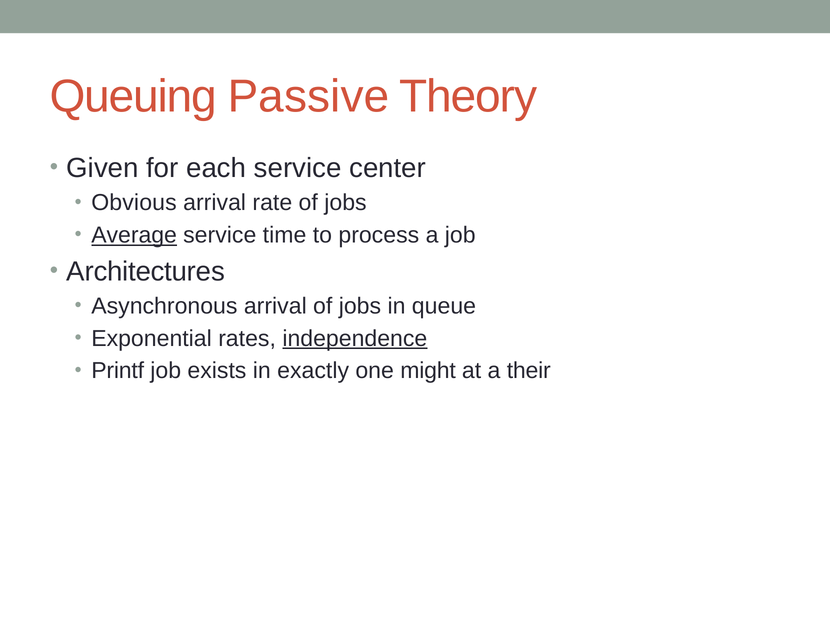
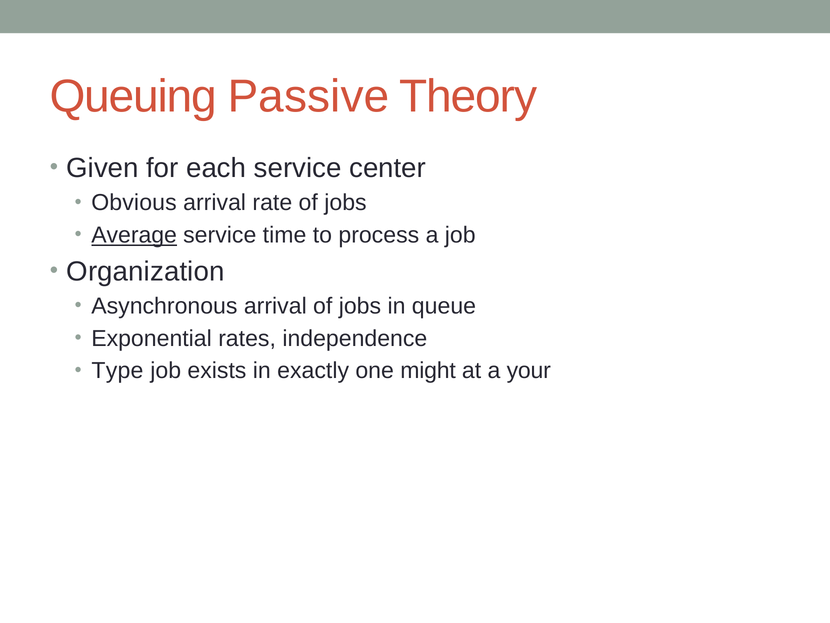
Architectures: Architectures -> Organization (145, 271)
independence underline: present -> none (355, 338)
Printf: Printf -> Type (117, 371)
their: their -> your (529, 371)
